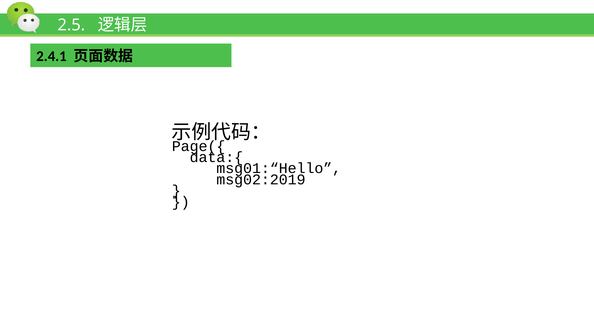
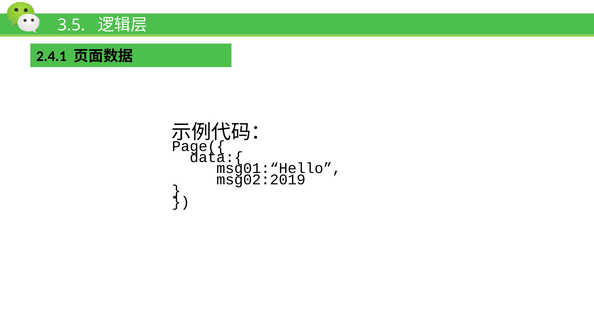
2.5: 2.5 -> 3.5 (71, 25)
